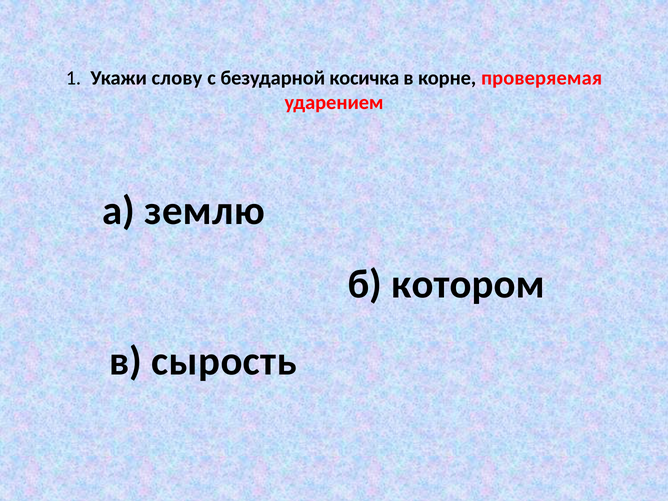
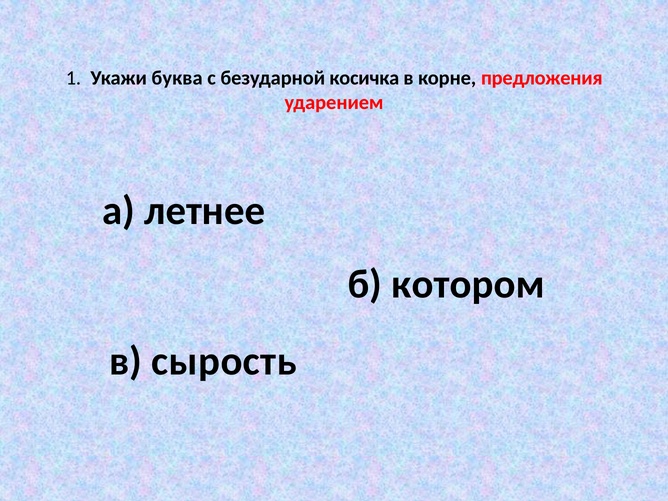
слову: слову -> буква (177, 78)
проверяемая: проверяемая -> предложения (542, 78)
землю: землю -> летнее (205, 211)
